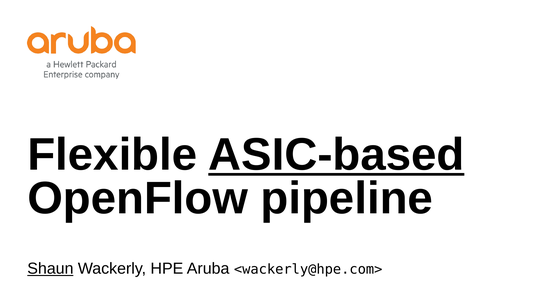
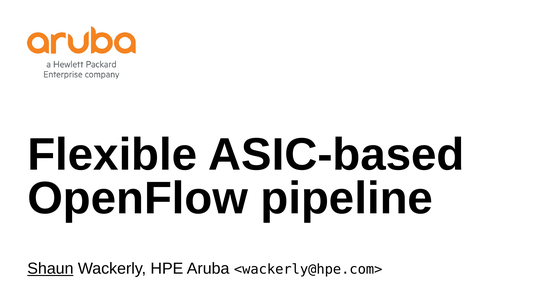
ASIC-based underline: present -> none (336, 155)
